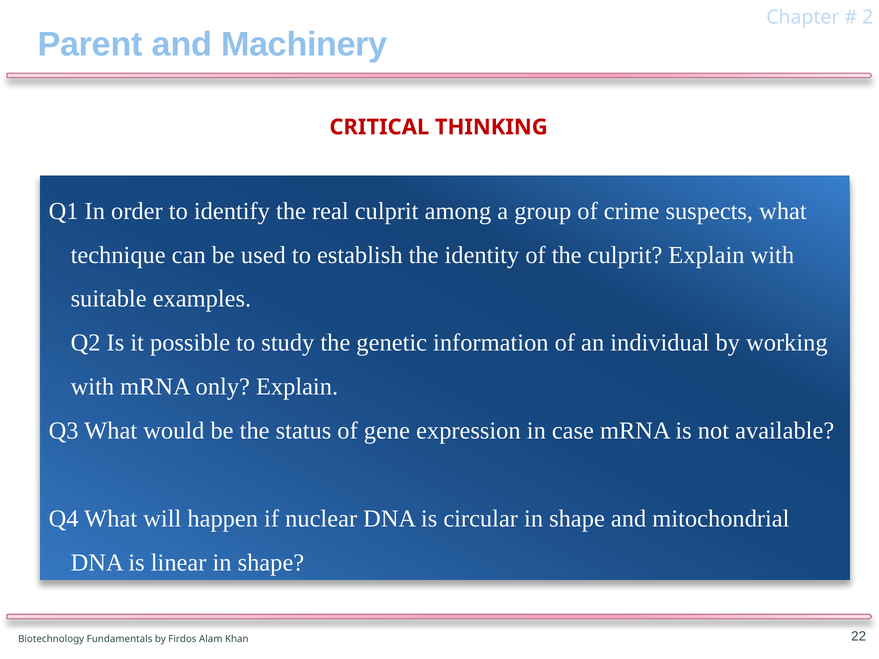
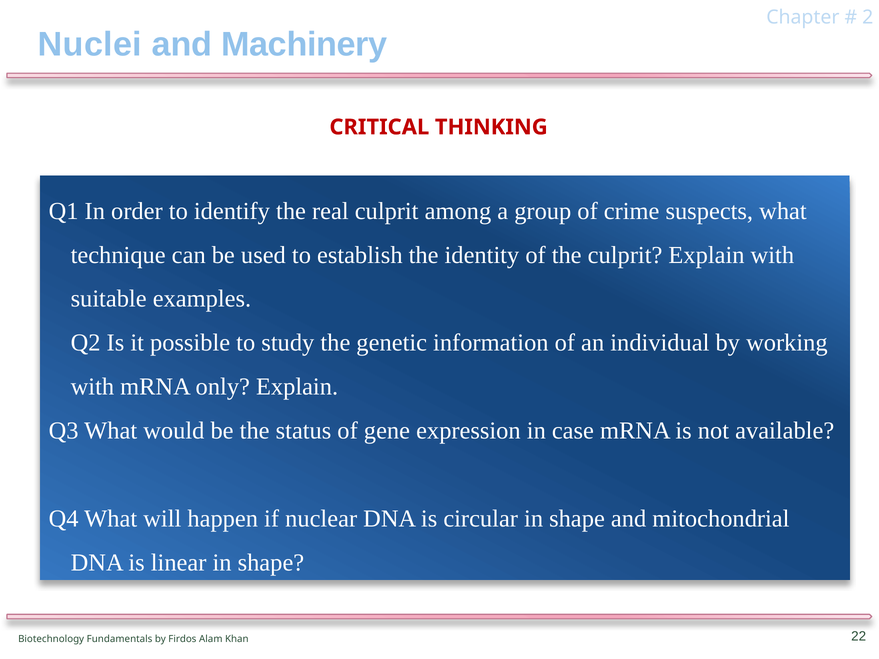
Parent: Parent -> Nuclei (90, 44)
